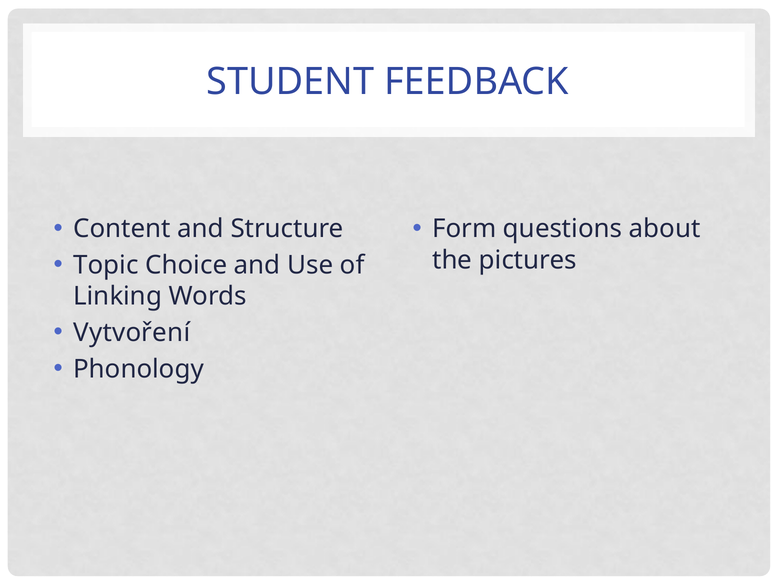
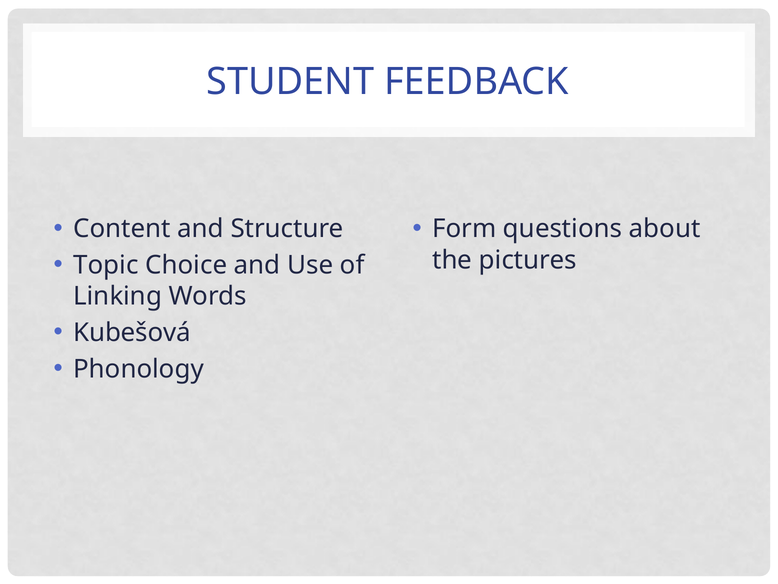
Vytvoření: Vytvoření -> Kubešová (132, 332)
